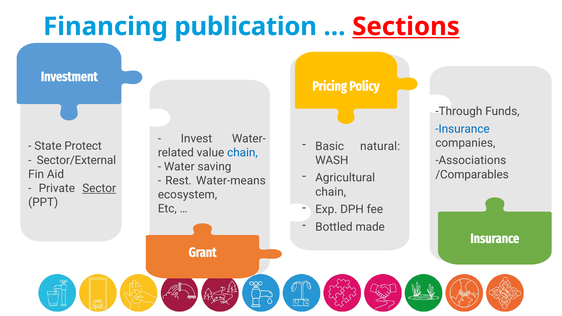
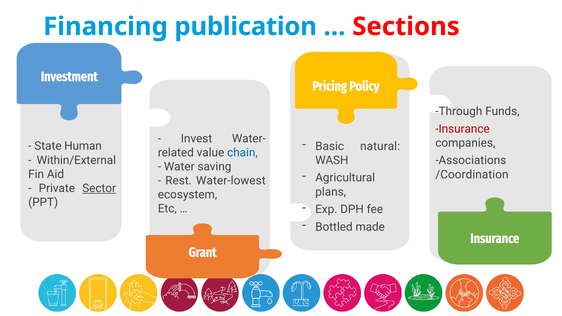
Sections underline: present -> none (406, 27)
Insurance colour: blue -> red (463, 129)
Protect: Protect -> Human (83, 146)
Sector/External: Sector/External -> Within/External (76, 160)
/Comparables: /Comparables -> /Coordination (472, 175)
Water-means: Water-means -> Water-lowest (231, 181)
chain: chain -> plans (331, 192)
